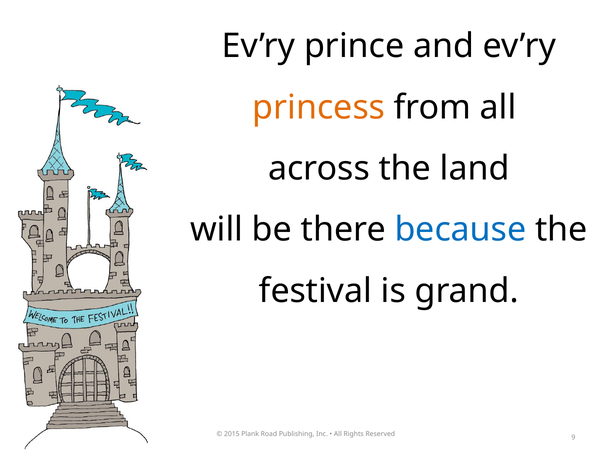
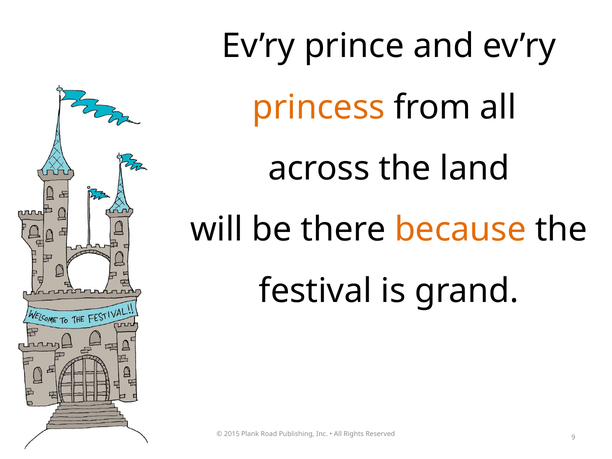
because colour: blue -> orange (460, 230)
